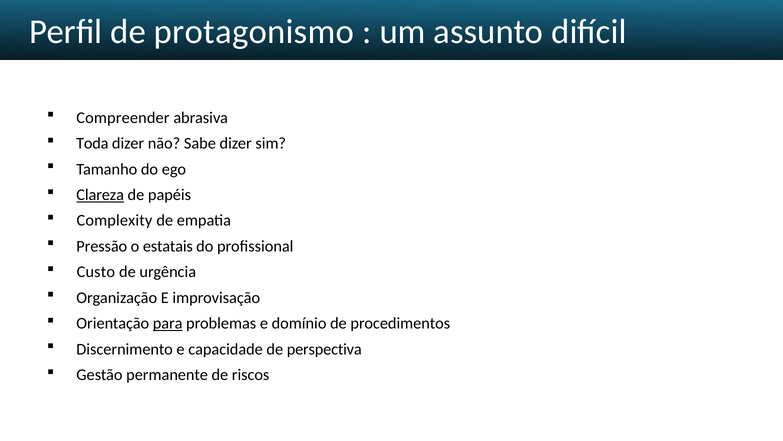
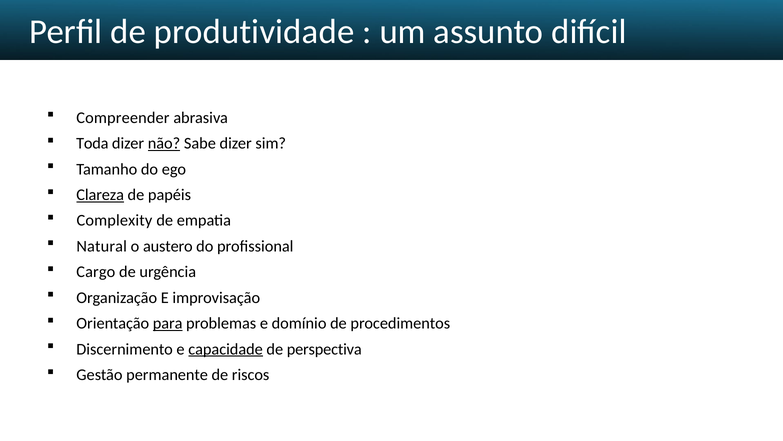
protagonismo: protagonismo -> produtividade (254, 31)
não underline: none -> present (164, 143)
Pressão: Pressão -> Natural (102, 246)
estatais: estatais -> austero (168, 246)
Custo: Custo -> Cargo (96, 272)
capacidade underline: none -> present (226, 349)
